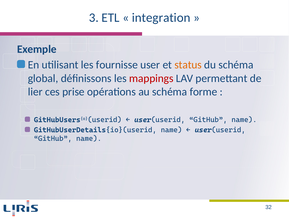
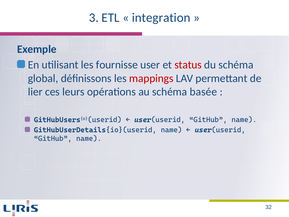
status colour: orange -> red (188, 65)
prise: prise -> leurs (73, 92)
forme: forme -> basée (203, 92)
